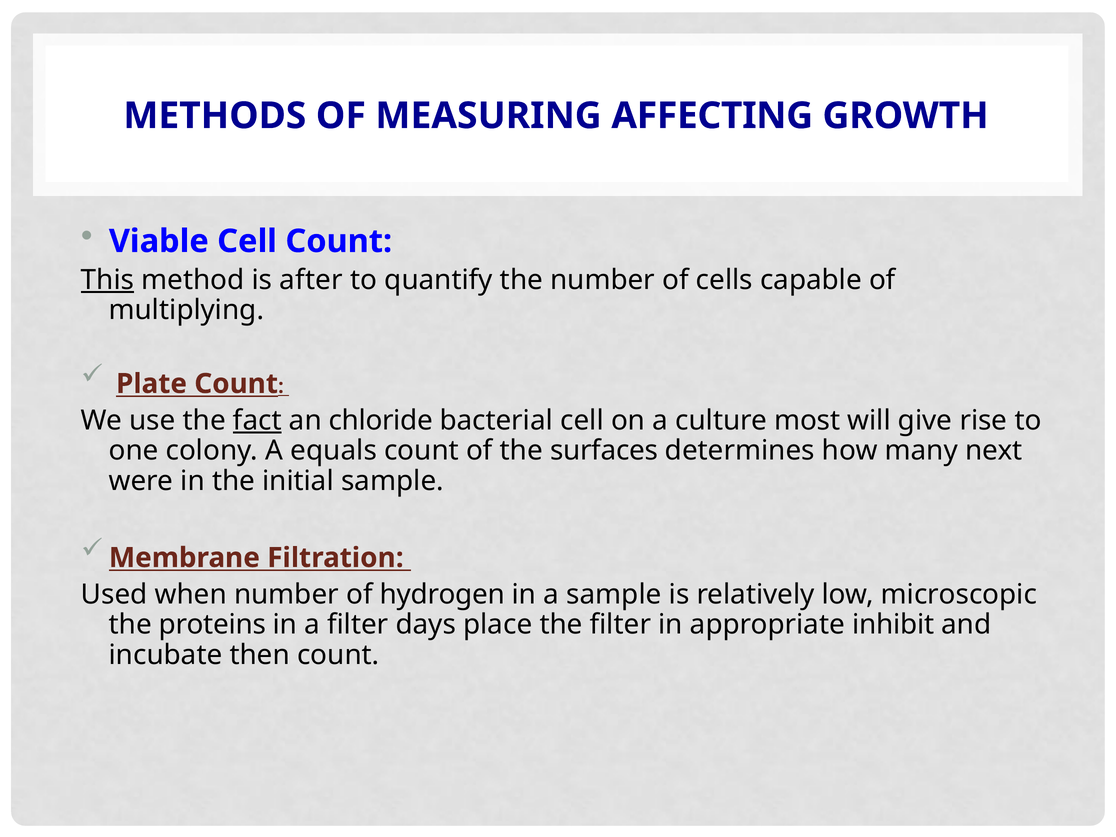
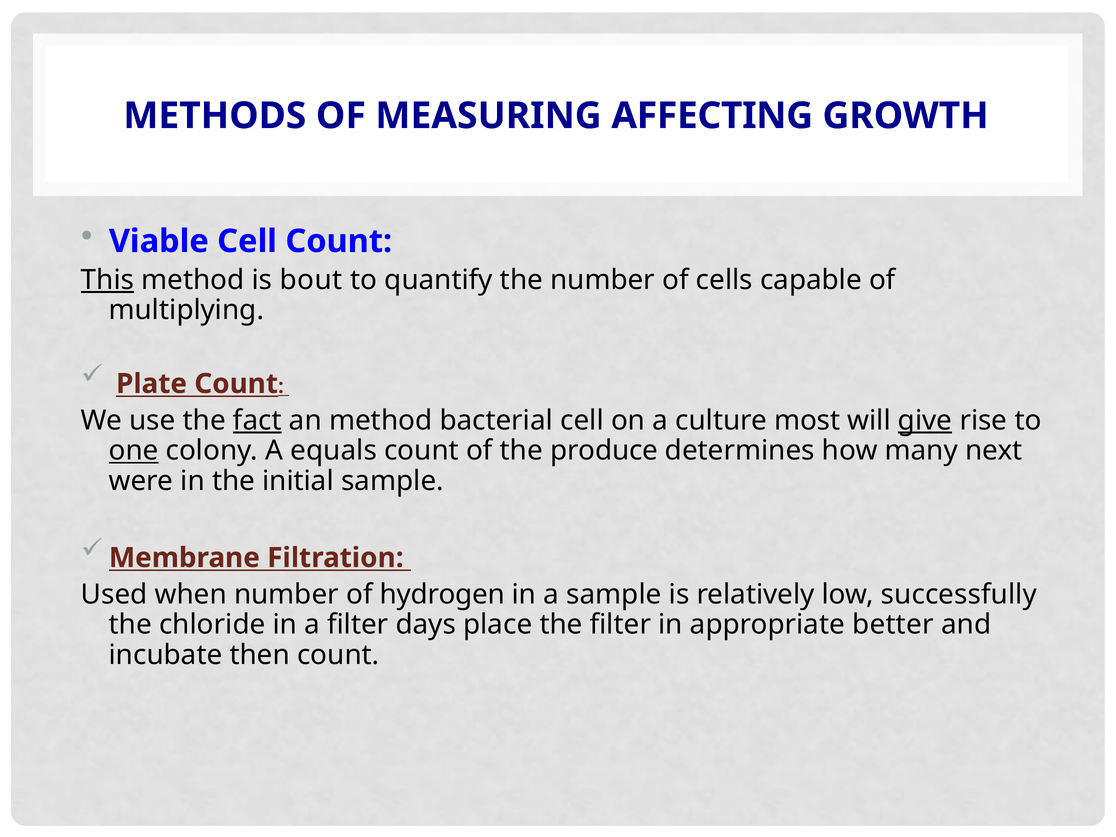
after: after -> bout (311, 280)
an chloride: chloride -> method (381, 421)
give underline: none -> present (925, 421)
one underline: none -> present (134, 451)
surfaces: surfaces -> produce (604, 451)
microscopic: microscopic -> successfully (959, 595)
proteins: proteins -> chloride (212, 625)
inhibit: inhibit -> better (893, 625)
